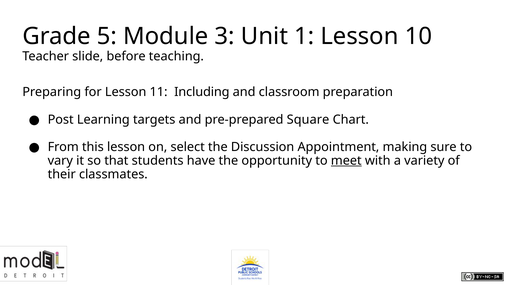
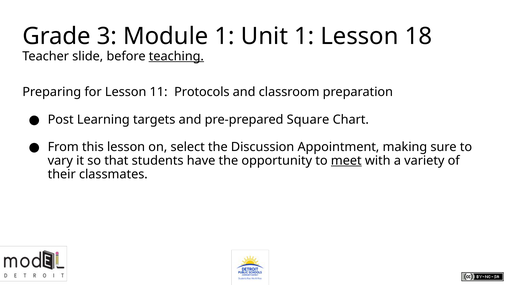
5: 5 -> 3 (107, 36)
Module 3: 3 -> 1 (225, 36)
10: 10 -> 18 (418, 36)
teaching underline: none -> present (176, 56)
Including: Including -> Protocols (202, 92)
